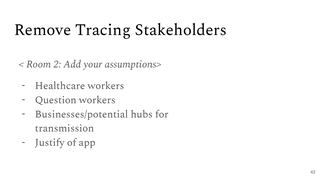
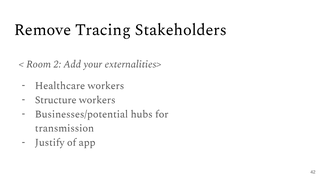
assumptions>: assumptions> -> externalities> (133, 64)
Question: Question -> Structure (56, 100)
